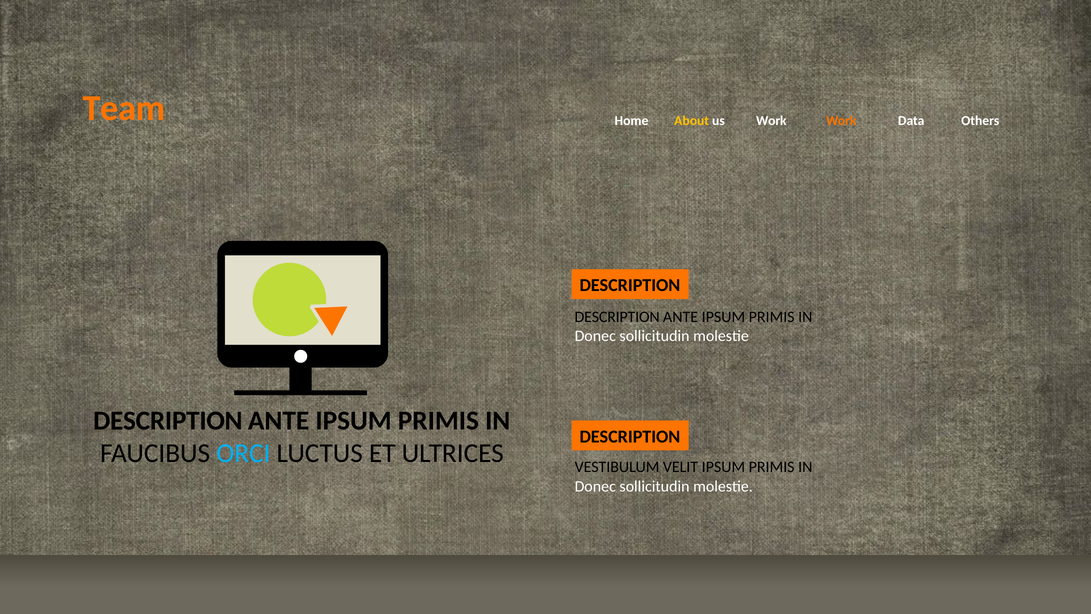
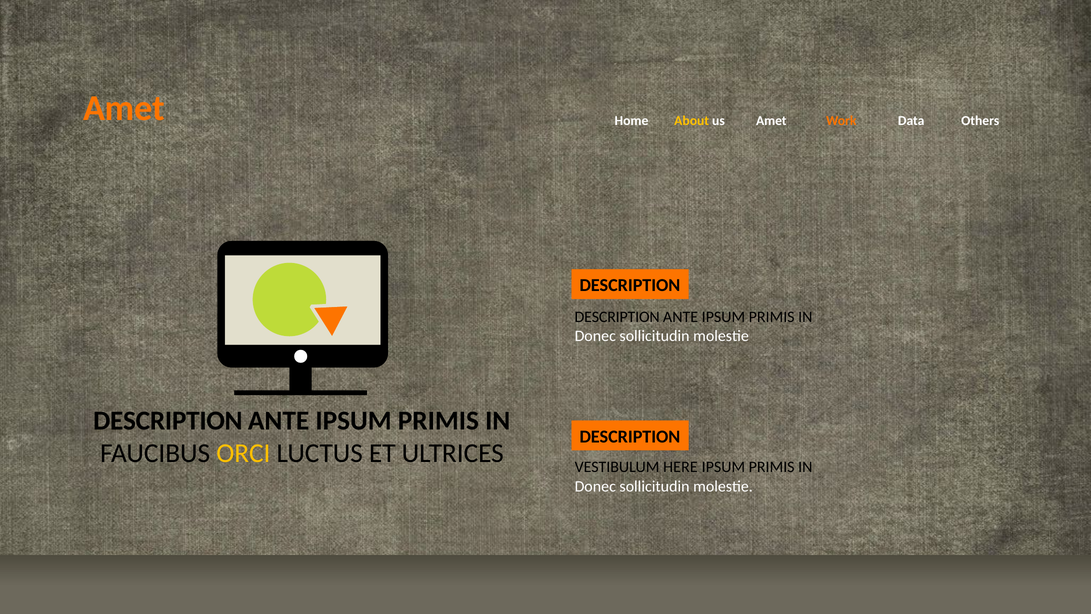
Team: Team -> Amet (124, 108)
us Work: Work -> Amet (771, 121)
ORCI colour: light blue -> yellow (243, 453)
VELIT: VELIT -> HERE (680, 467)
